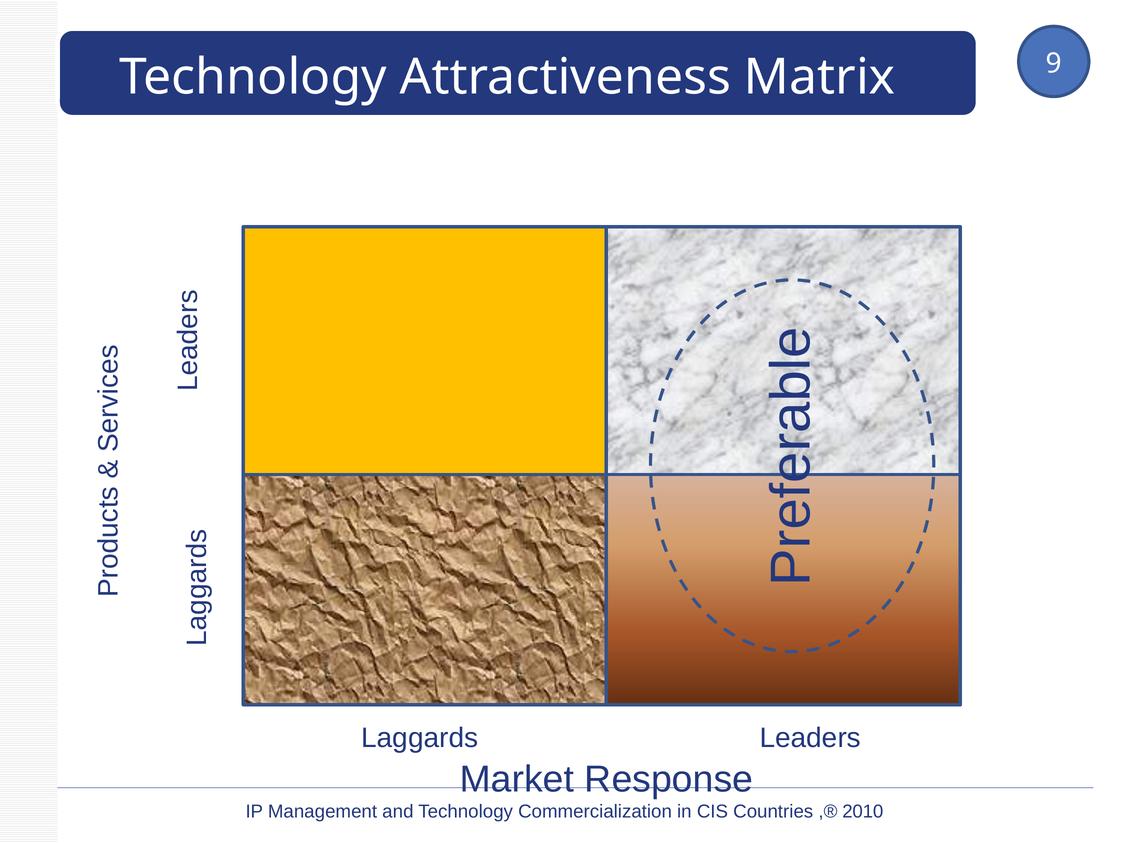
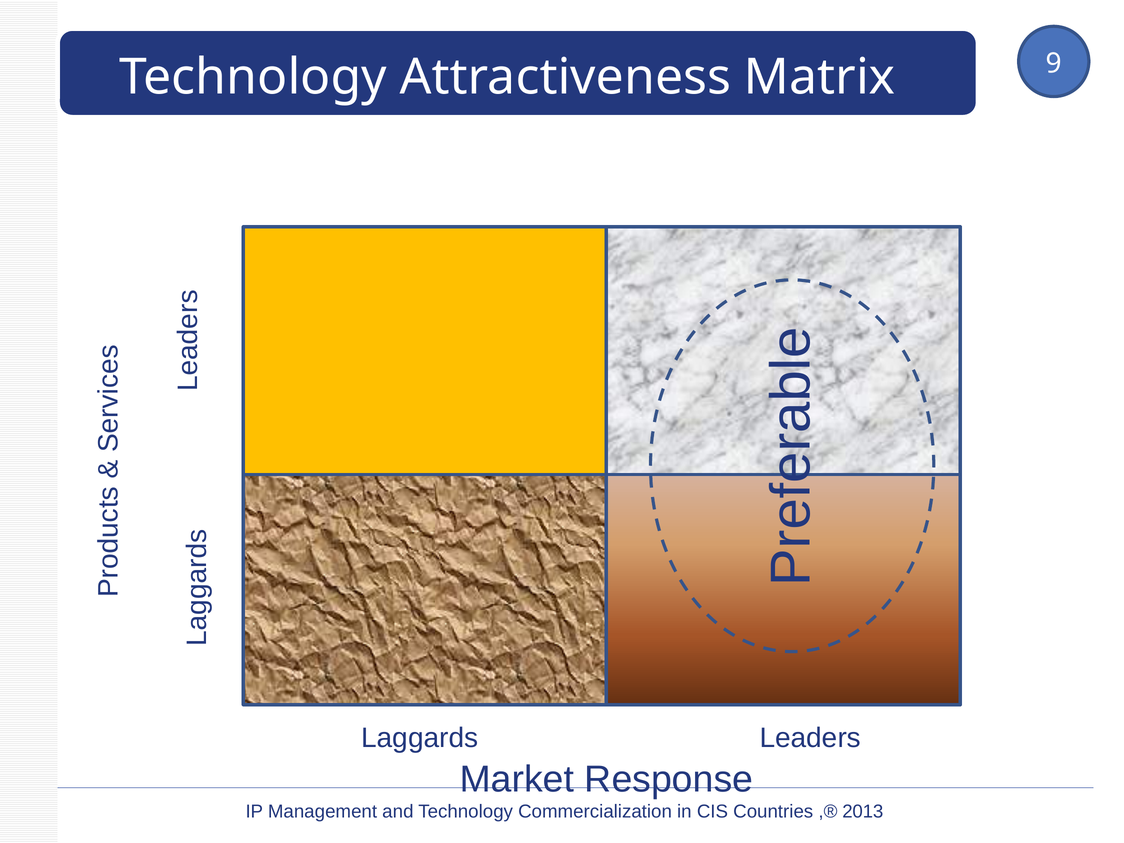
2010: 2010 -> 2013 (863, 811)
